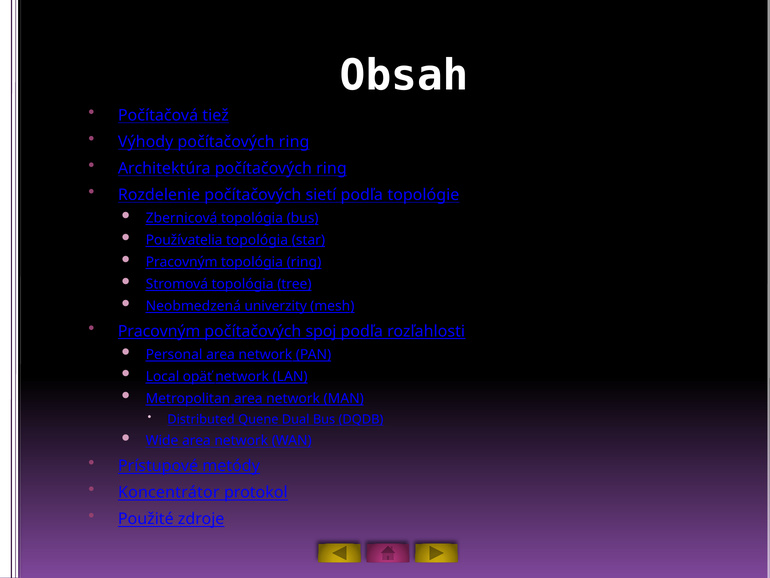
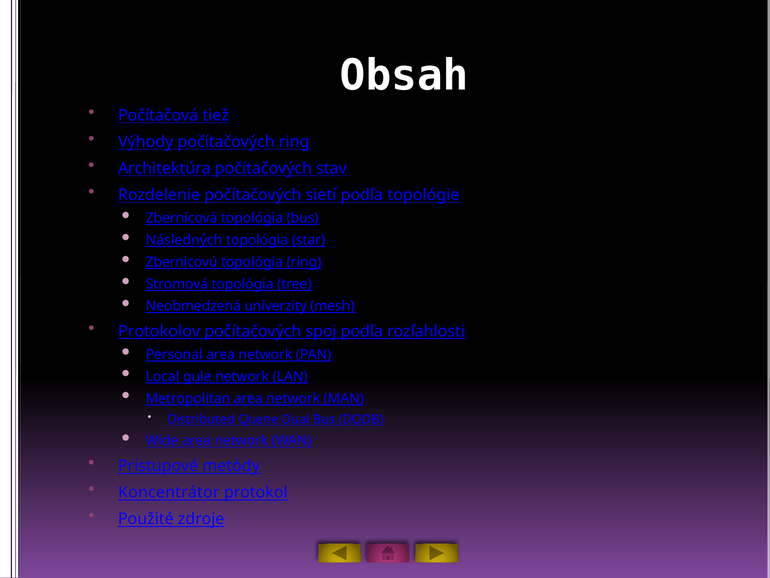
Architektúra počítačových ring: ring -> stav (331, 168)
Používatelia: Používatelia -> Následných (184, 240)
Pracovným: Pracovným -> Zbernicovú (182, 262)
Pracovným: Pracovným -> Protokolov (159, 331)
opäť: opäť -> gule (197, 376)
